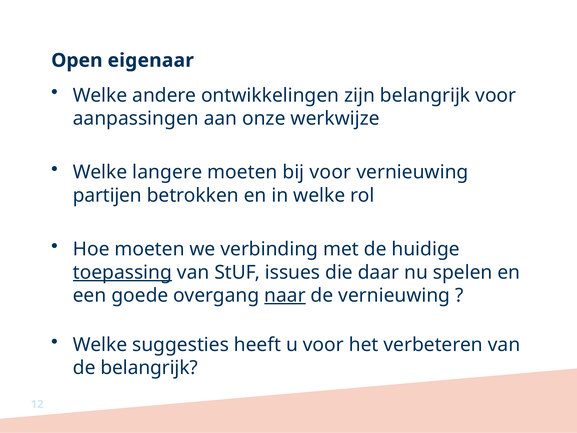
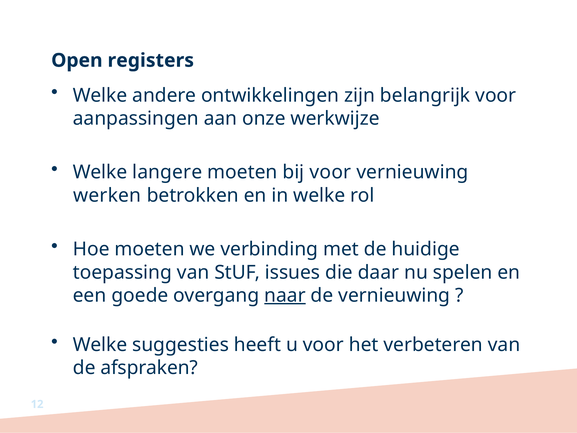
eigenaar: eigenaar -> registers (151, 60)
partijen: partijen -> werken (107, 195)
toepassing underline: present -> none (122, 272)
de belangrijk: belangrijk -> afspraken (149, 368)
